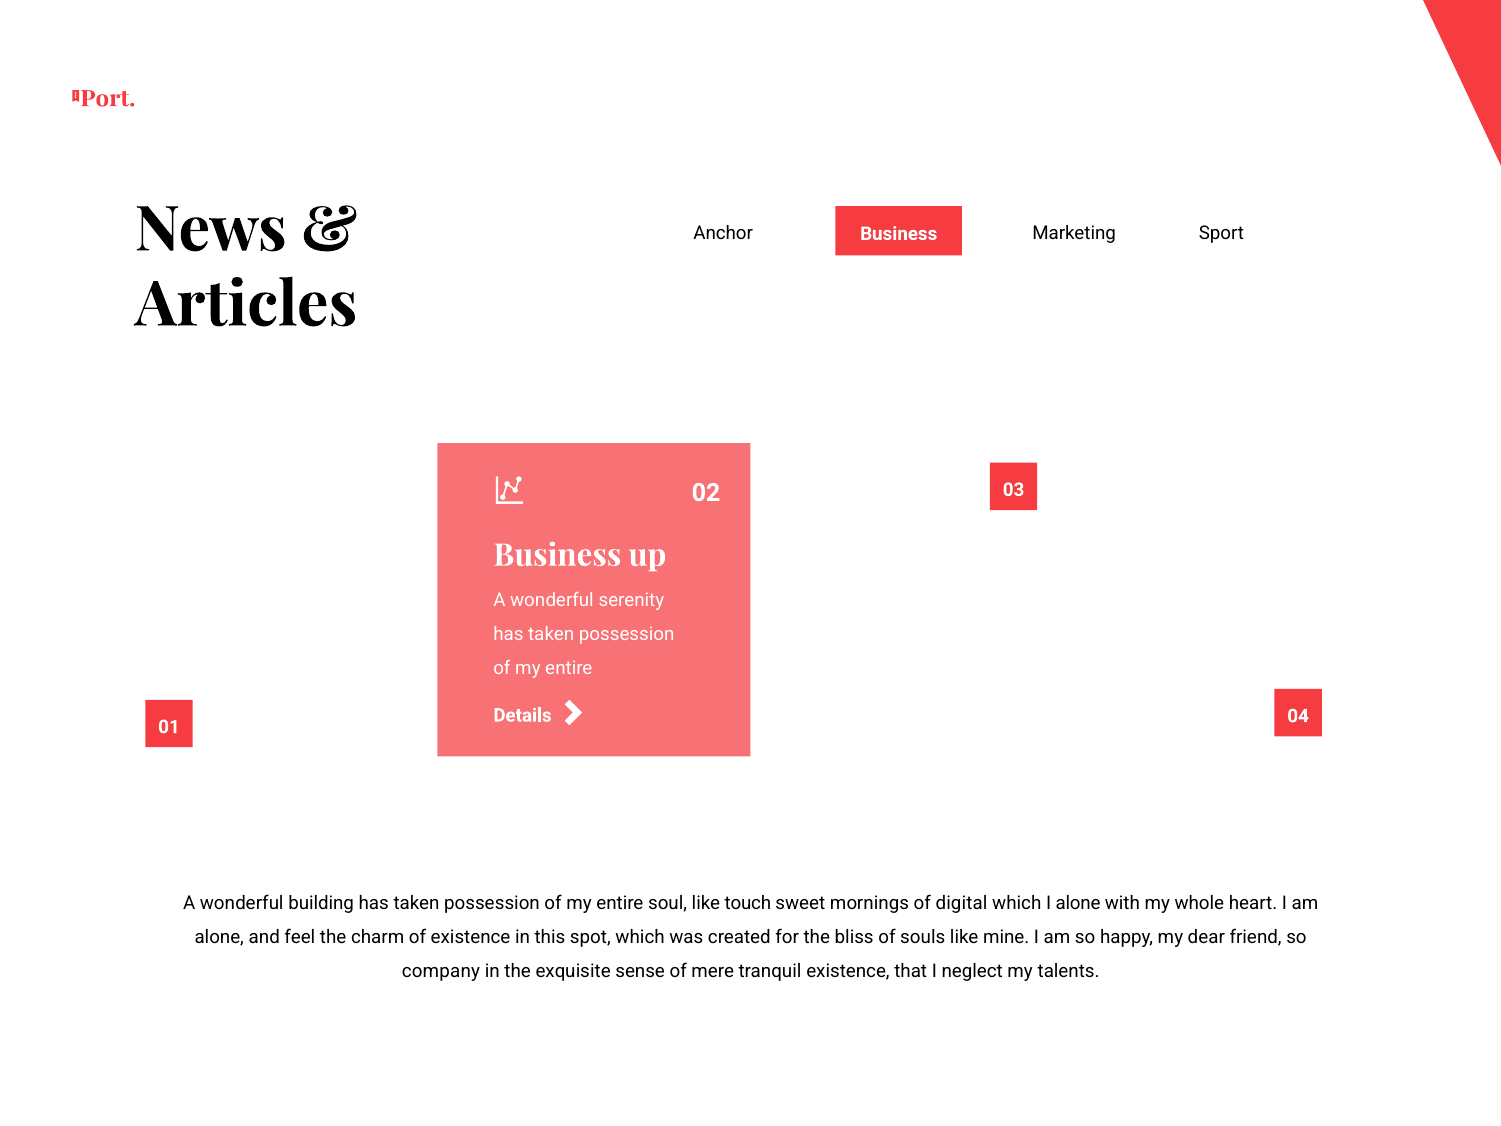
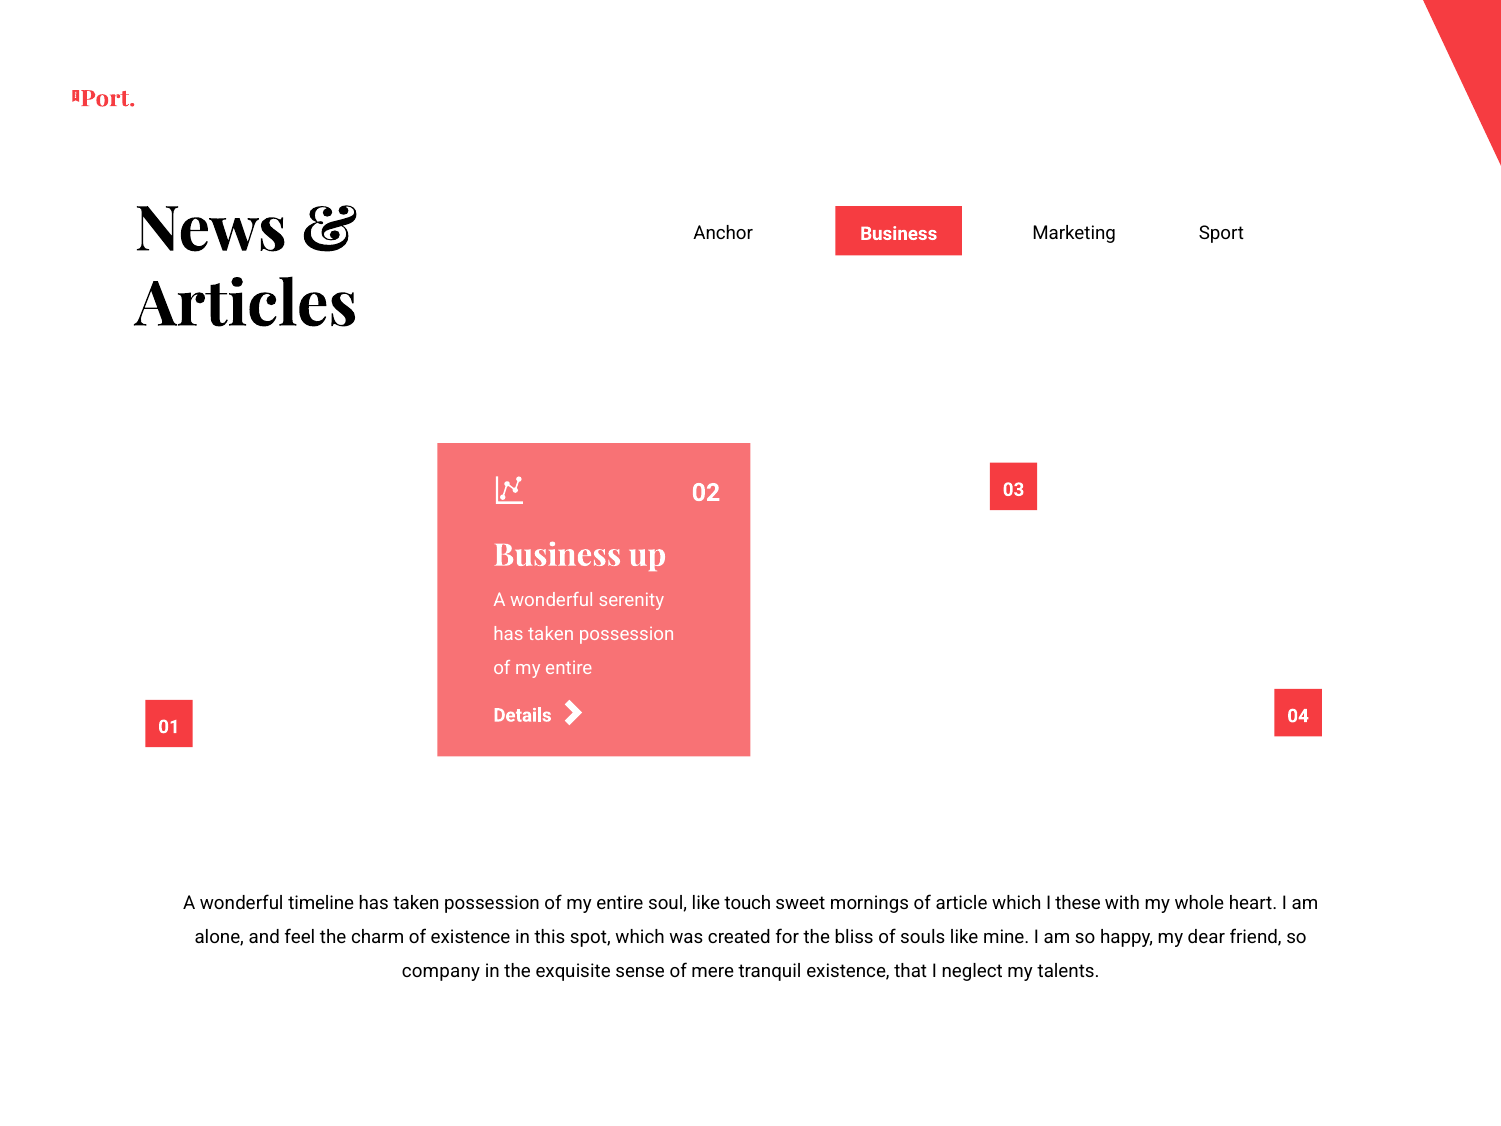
building: building -> timeline (321, 903)
digital: digital -> article (962, 903)
I alone: alone -> these (1078, 903)
